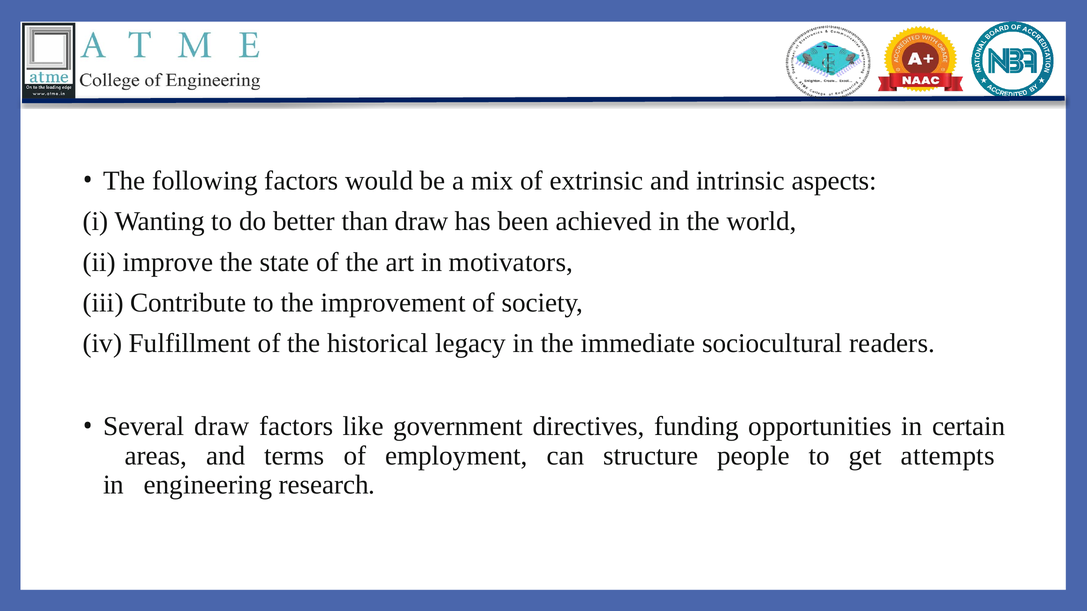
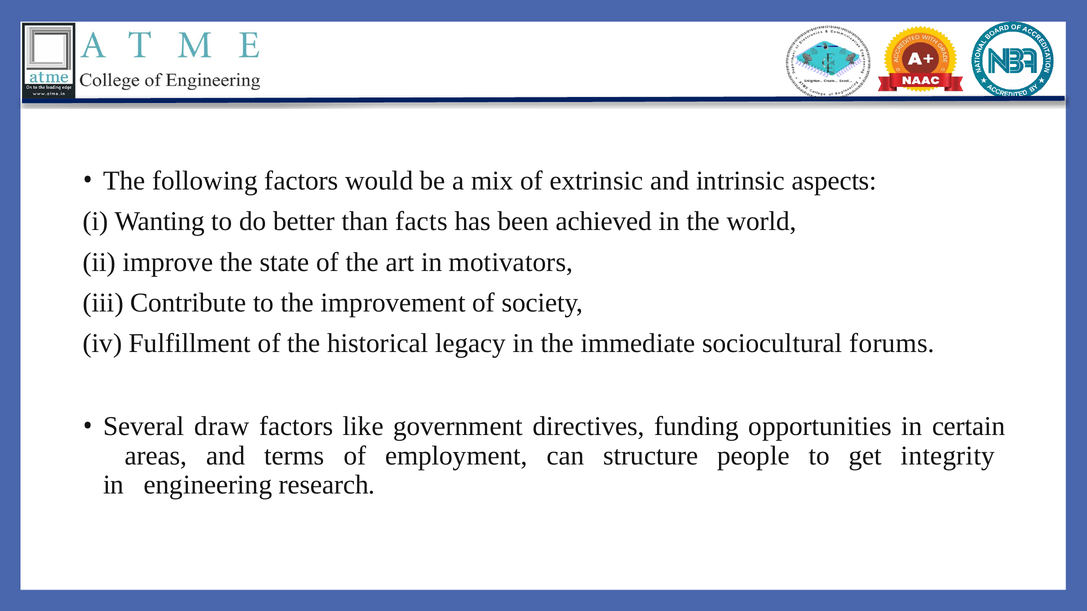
than draw: draw -> facts (421, 221)
readers: readers -> forums (892, 344)
attempts: attempts -> integrity (948, 456)
